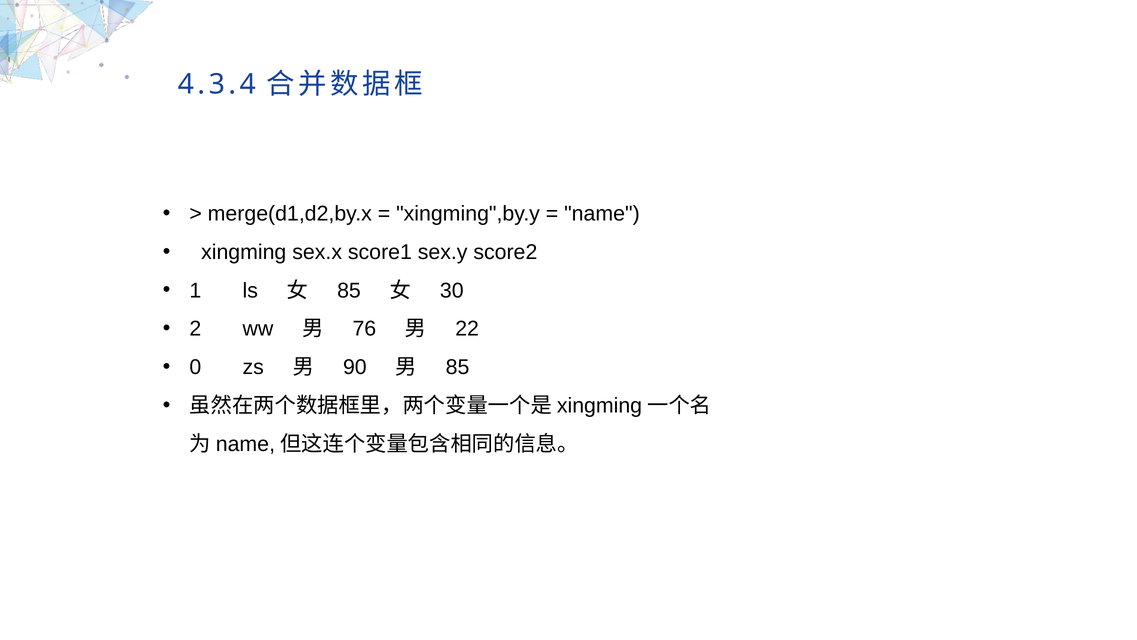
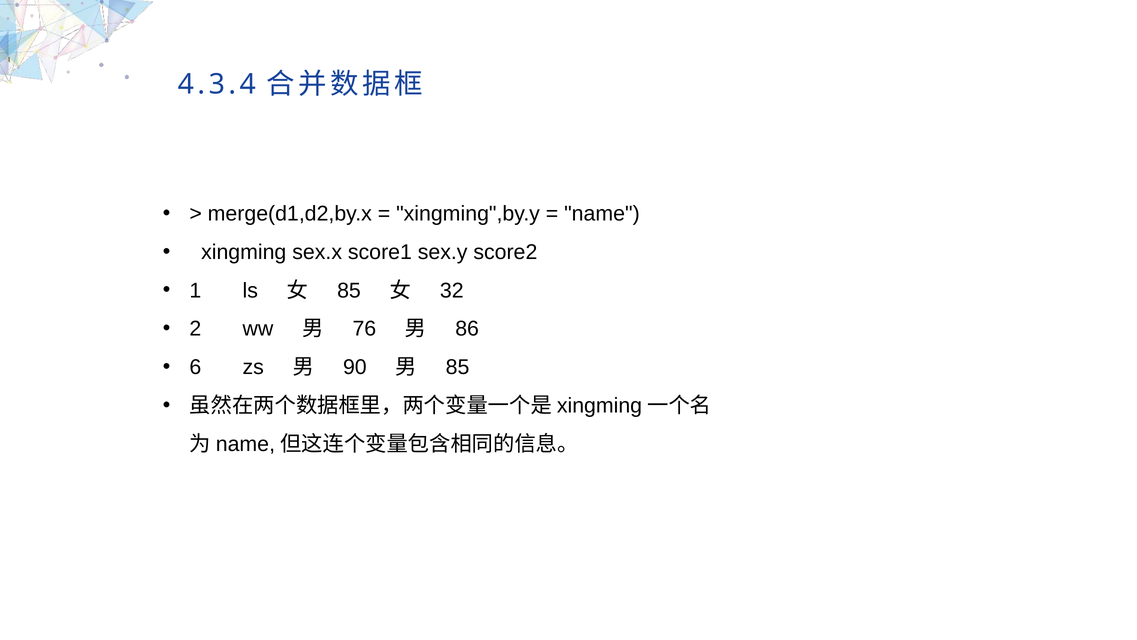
30: 30 -> 32 (452, 290)
22: 22 -> 86 (467, 329)
0: 0 -> 6 (195, 367)
